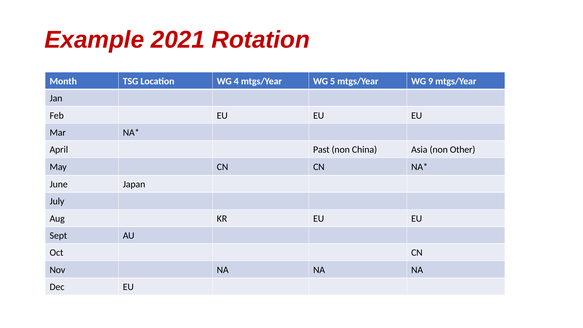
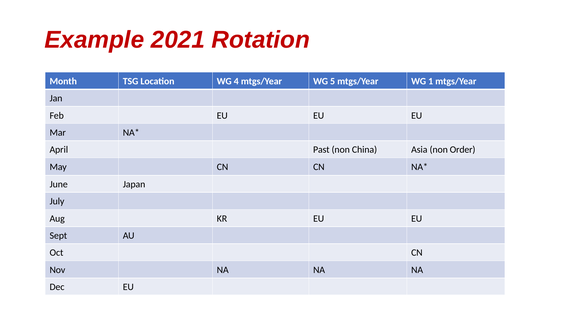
9: 9 -> 1 (431, 81)
Other: Other -> Order (463, 150)
